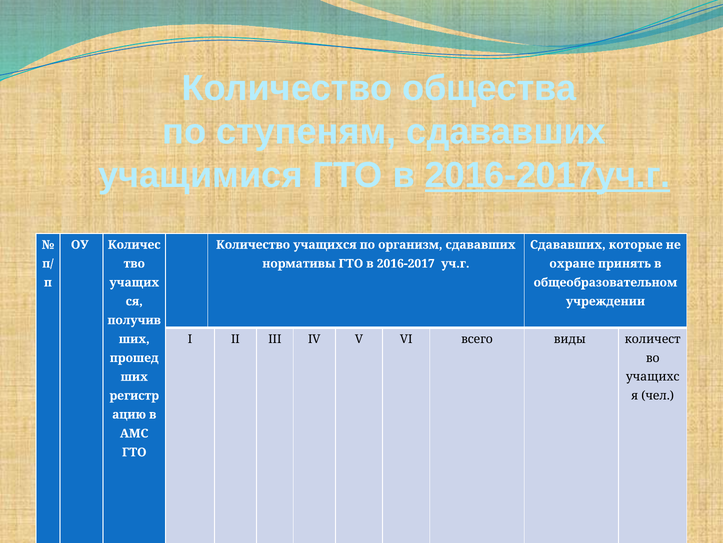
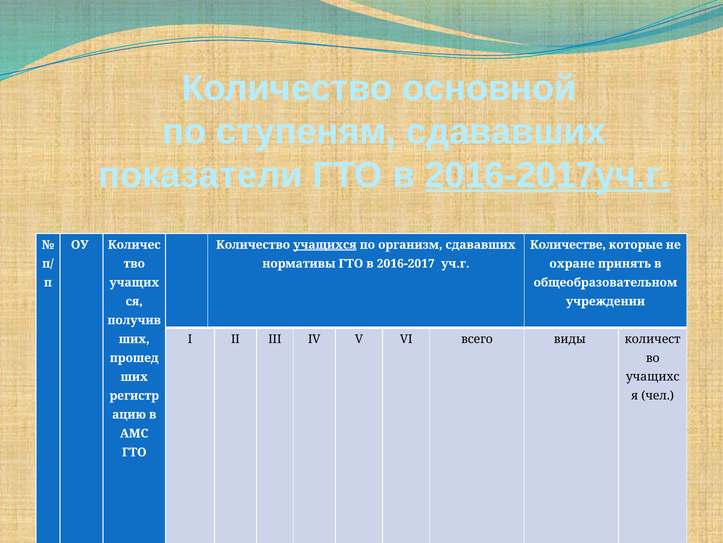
общества: общества -> основной (489, 88)
учащимися: учащимися -> показатели (200, 175)
учащихся underline: none -> present (325, 244)
Сдававших: Сдававших -> Количестве (568, 244)
